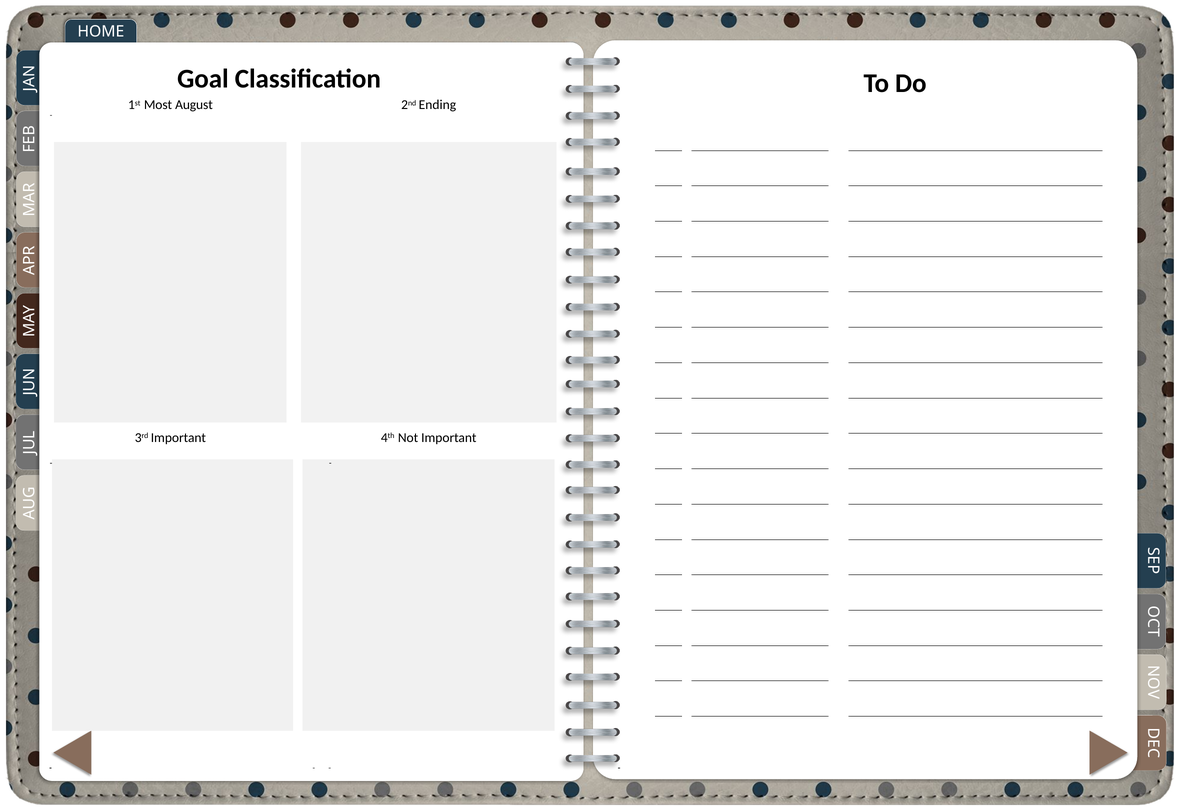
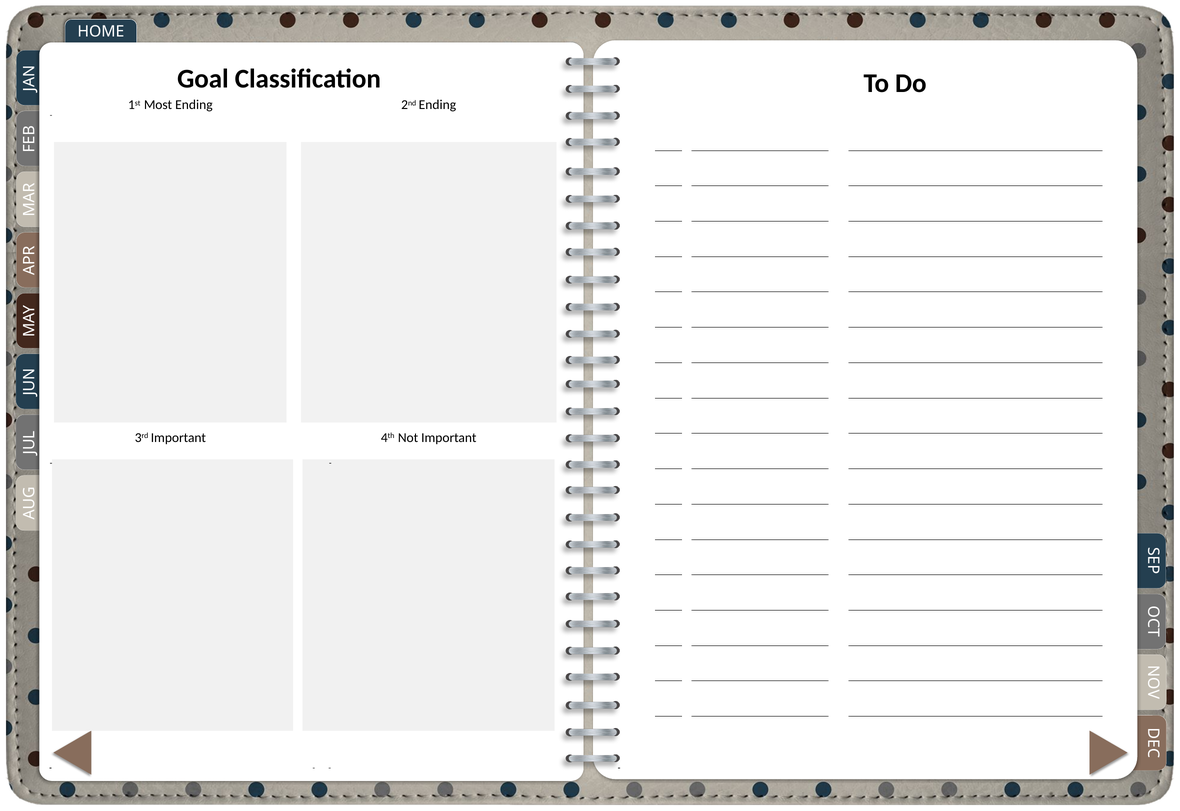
Most August: August -> Ending (194, 105)
